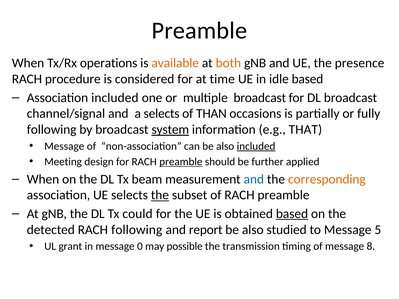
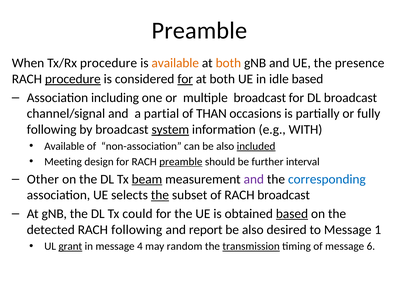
Tx/Rx operations: operations -> procedure (109, 63)
procedure underline: none -> present (73, 79)
for underline: none -> present (185, 79)
time: time -> both (222, 79)
Association included: included -> including (115, 98)
a selects: selects -> partial (161, 114)
THAT: THAT -> WITH (305, 130)
Message: Message -> Available (64, 146)
applied: applied -> interval (303, 162)
When: When -> Other (43, 179)
beam underline: none -> present (147, 179)
and colour: blue -> purple (254, 179)
corresponding colour: orange -> blue (327, 179)
of RACH preamble: preamble -> broadcast (284, 195)
studied: studied -> desired (287, 230)
5: 5 -> 1 (378, 230)
grant underline: none -> present (70, 247)
0: 0 -> 4 (140, 247)
possible: possible -> random (185, 247)
transmission underline: none -> present (251, 247)
8: 8 -> 6 (371, 247)
